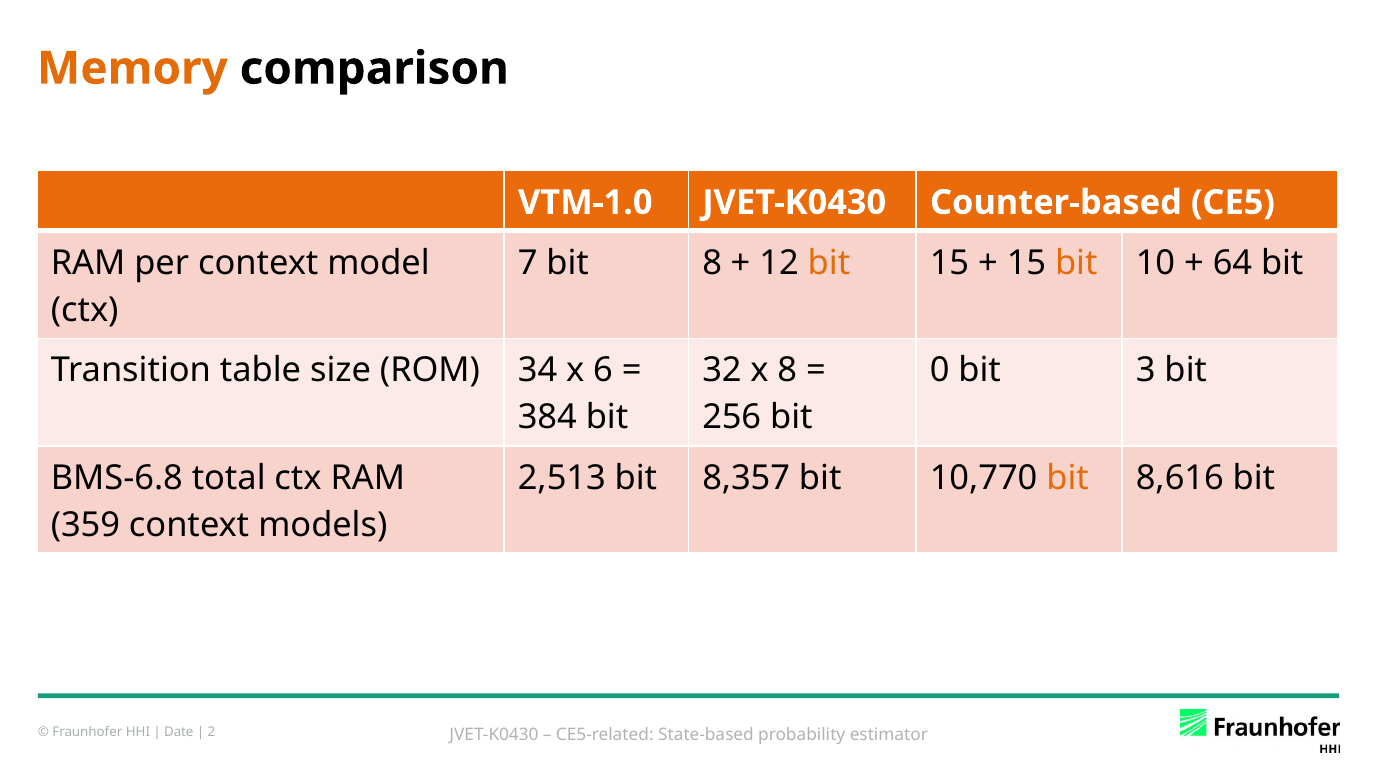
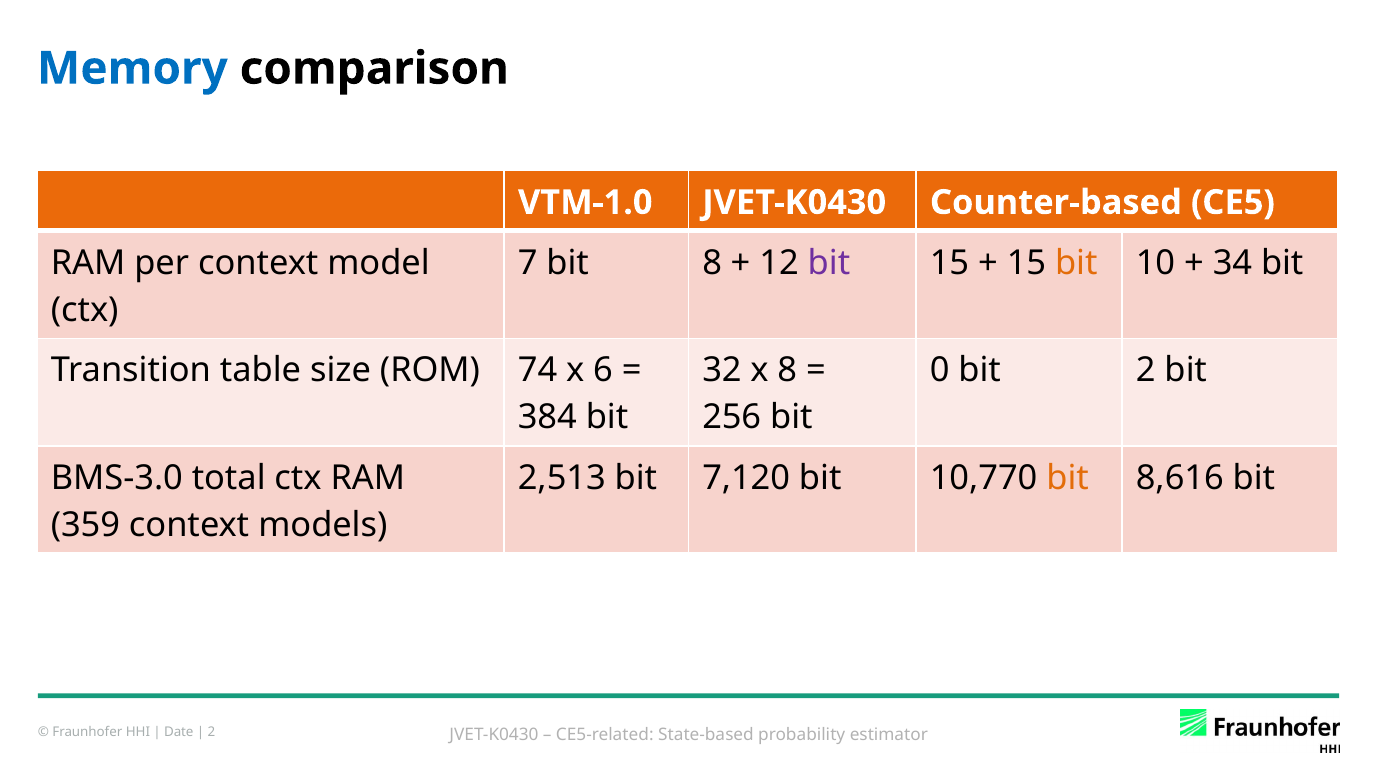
Memory colour: orange -> blue (132, 69)
bit colour: orange -> purple (829, 263)
64: 64 -> 34 (1232, 263)
34: 34 -> 74 (538, 371)
bit 3: 3 -> 2 (1146, 371)
BMS-6.8: BMS-6.8 -> BMS-3.0 (117, 478)
8,357: 8,357 -> 7,120 (746, 478)
